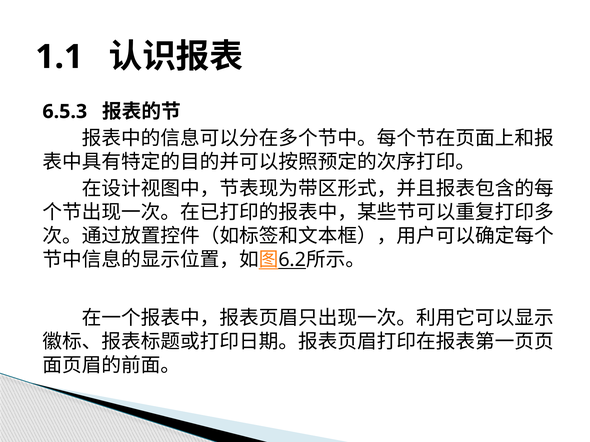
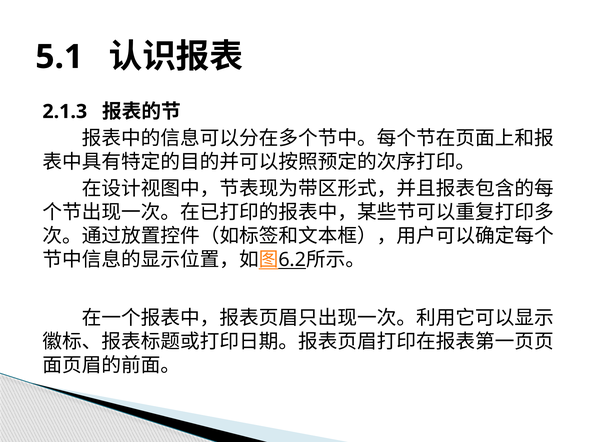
1.1: 1.1 -> 5.1 (59, 57)
6.5.3: 6.5.3 -> 2.1.3 (65, 112)
